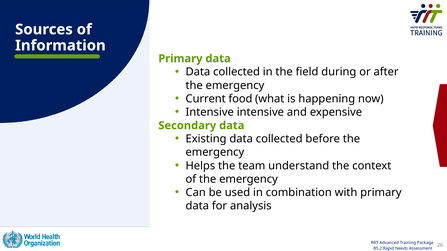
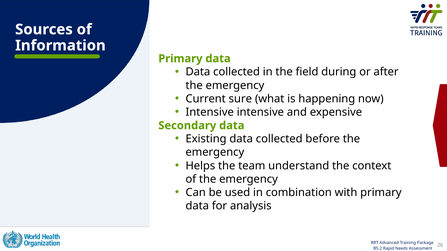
food: food -> sure (240, 99)
